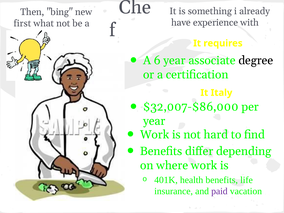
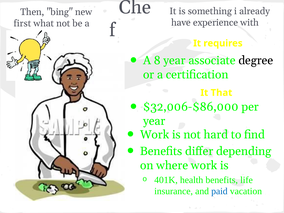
6: 6 -> 8 (157, 60)
Italy: Italy -> That (221, 93)
$32,007-$86,000: $32,007-$86,000 -> $32,006-$86,000 (191, 107)
paid colour: purple -> blue (219, 191)
